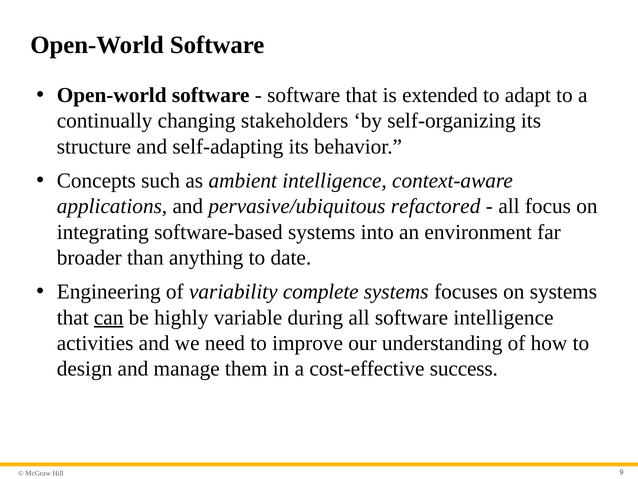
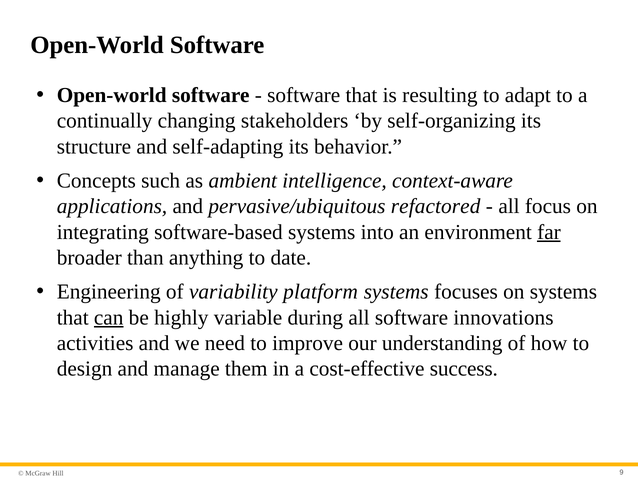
extended: extended -> resulting (440, 95)
far underline: none -> present (549, 232)
complete: complete -> platform (321, 292)
software intelligence: intelligence -> innovations (504, 317)
